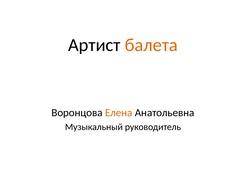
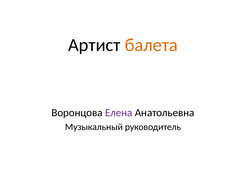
Елена colour: orange -> purple (119, 113)
